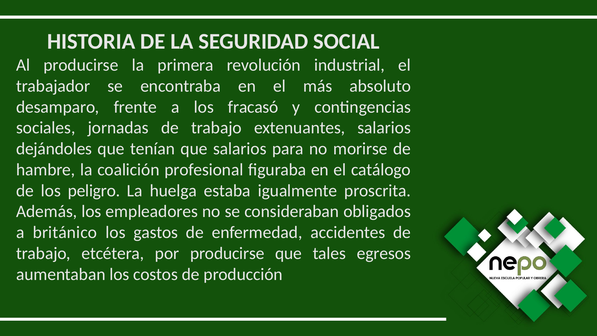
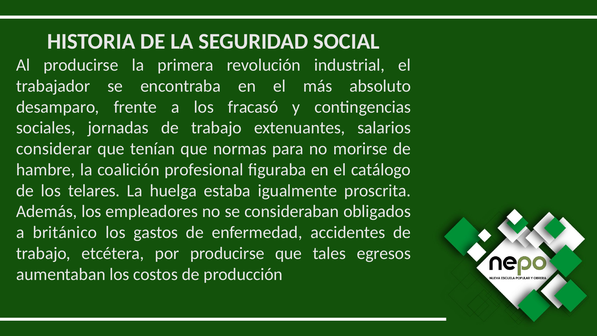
dejándoles: dejándoles -> considerar (54, 149)
que salarios: salarios -> normas (240, 149)
peligro: peligro -> telares (94, 191)
